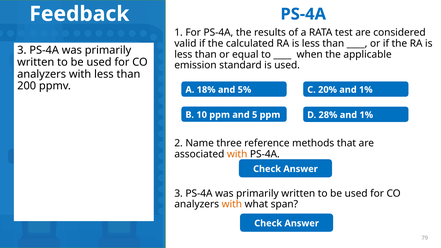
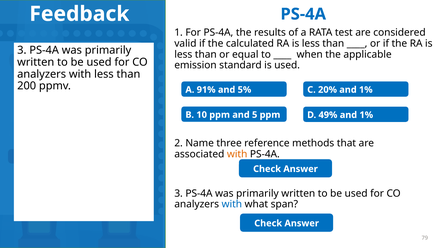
18%: 18% -> 91% (206, 90)
28%: 28% -> 49% (328, 115)
with colour: orange -> blue (232, 204)
